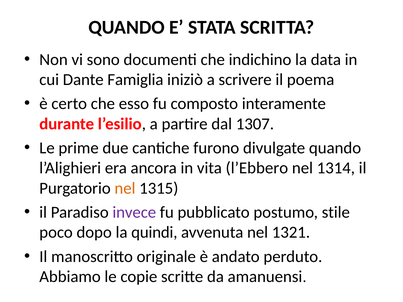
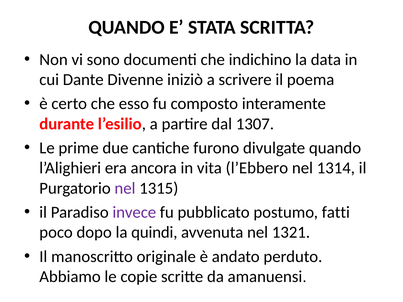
Famiglia: Famiglia -> Divenne (135, 80)
nel colour: orange -> purple (125, 188)
stile: stile -> fatti (336, 212)
